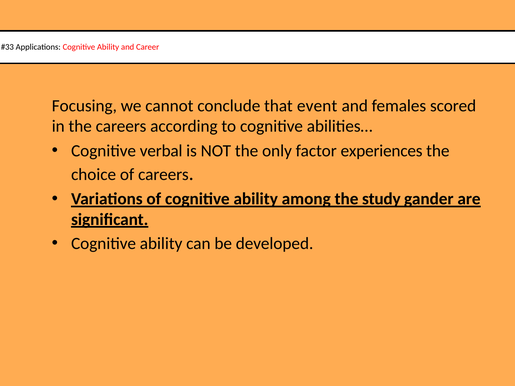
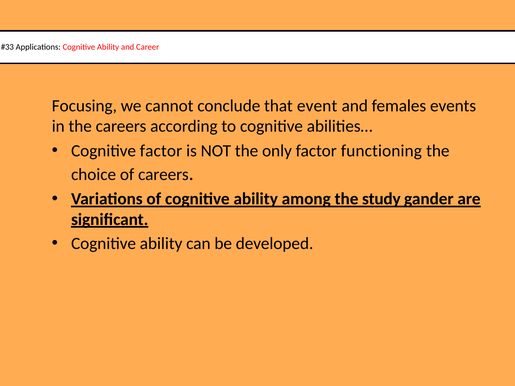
scored: scored -> events (453, 106)
Cognitive verbal: verbal -> factor (161, 151)
experiences: experiences -> functioning (381, 151)
